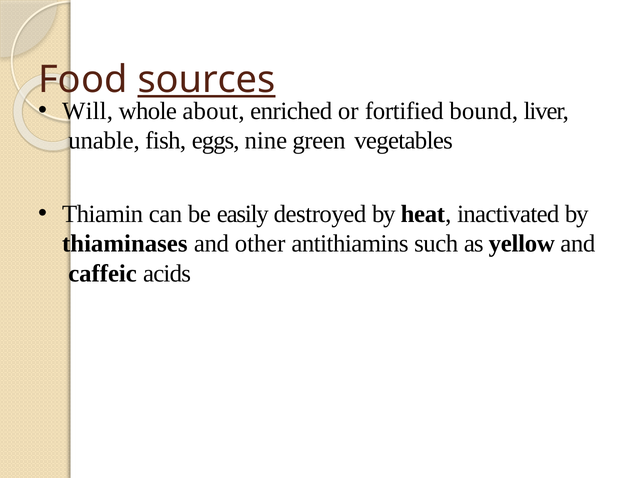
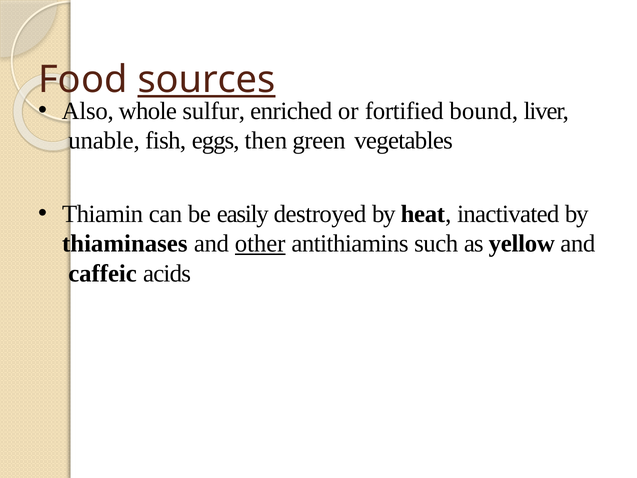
Will: Will -> Also (88, 111)
about: about -> sulfur (214, 111)
nine: nine -> then (266, 141)
other underline: none -> present (260, 244)
